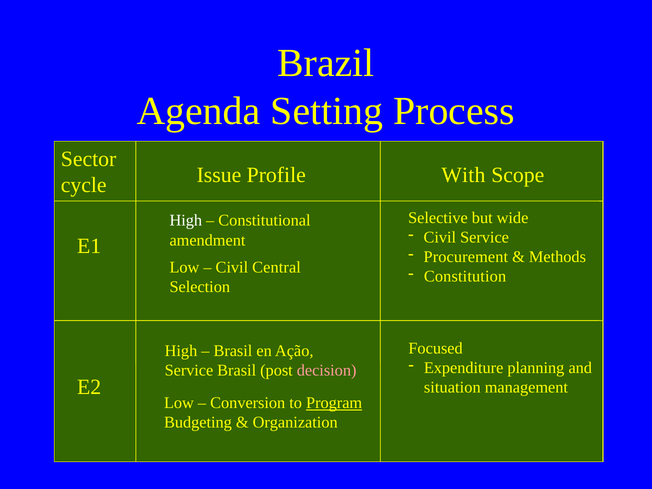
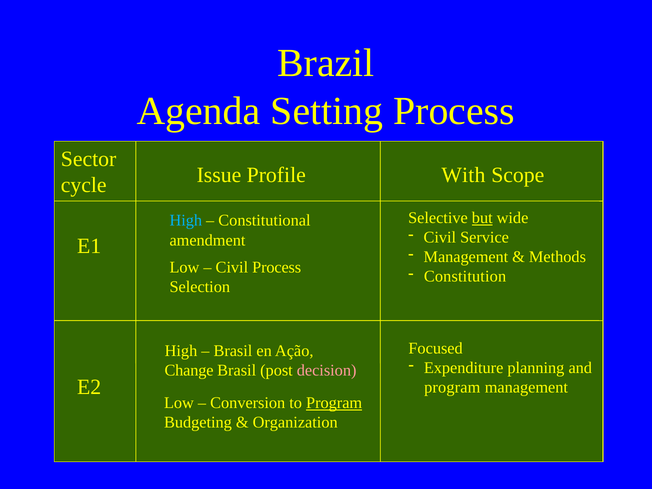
but underline: none -> present (482, 218)
High colour: white -> light blue (186, 221)
Procurement: Procurement -> Management (466, 257)
Civil Central: Central -> Process (277, 267)
Service: Service -> Change (189, 371)
situation: situation -> program (452, 388)
